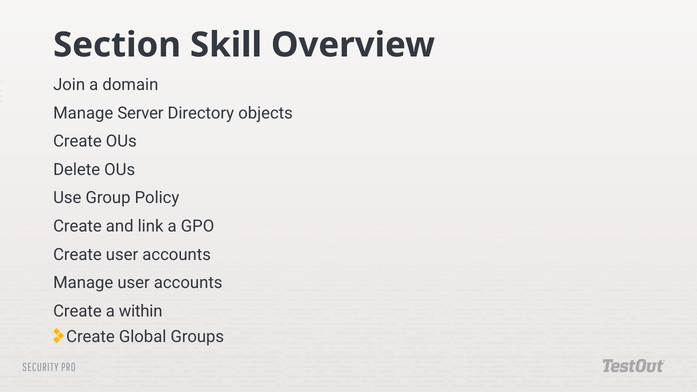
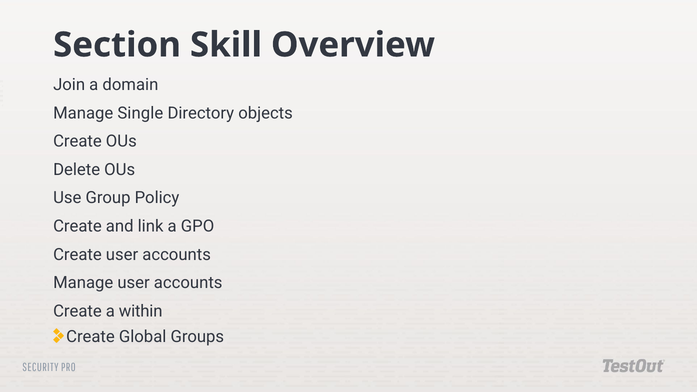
Server: Server -> Single (140, 113)
